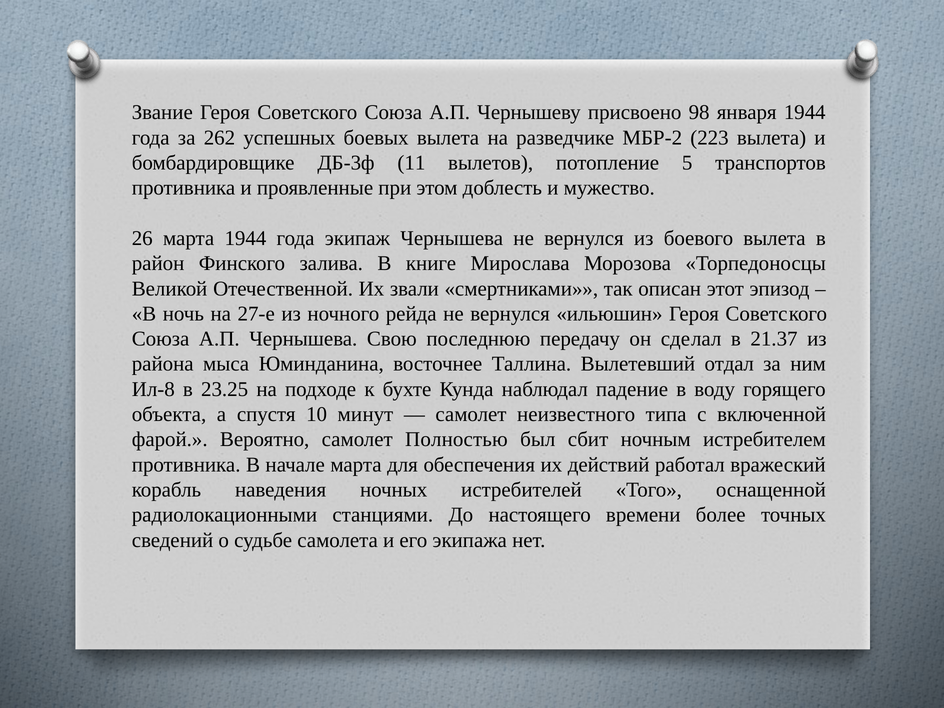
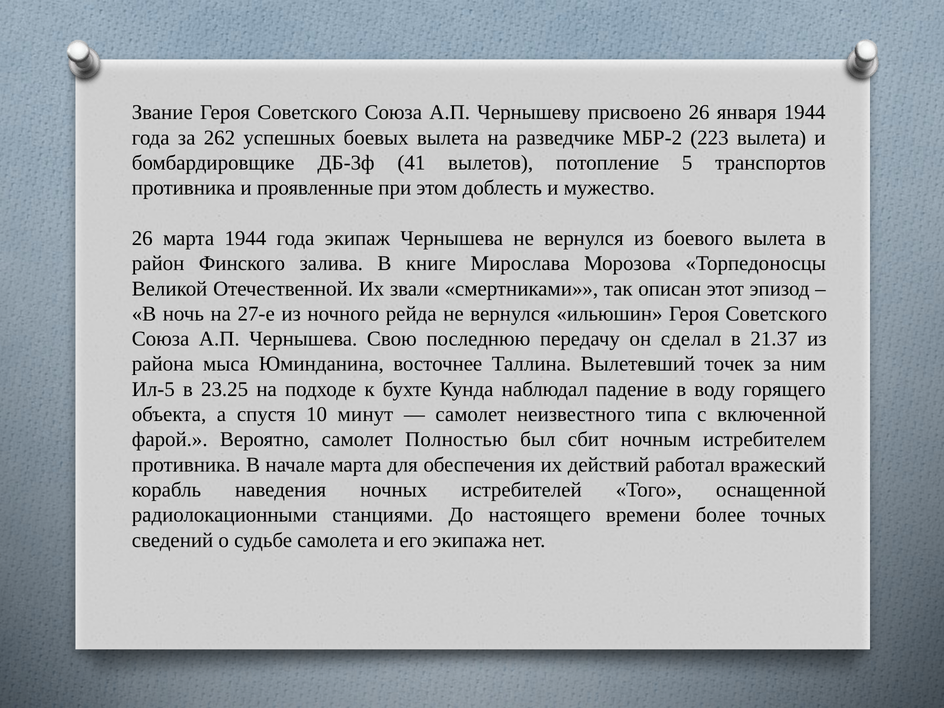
присвоено 98: 98 -> 26 (699, 112)
11: 11 -> 41 (411, 163)
отдал: отдал -> точек (729, 364)
Ил-8: Ил-8 -> Ил-5 (153, 389)
